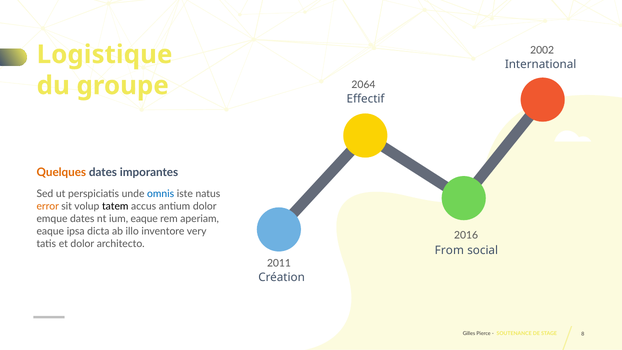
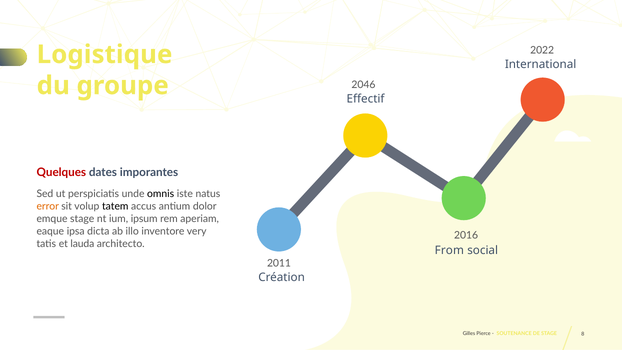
2002: 2002 -> 2022 (542, 50)
2064: 2064 -> 2046 (363, 85)
Quelques colour: orange -> red (61, 172)
omnis colour: blue -> black (161, 194)
emque dates: dates -> stage (82, 219)
ium eaque: eaque -> ipsum (144, 219)
et dolor: dolor -> lauda (82, 244)
